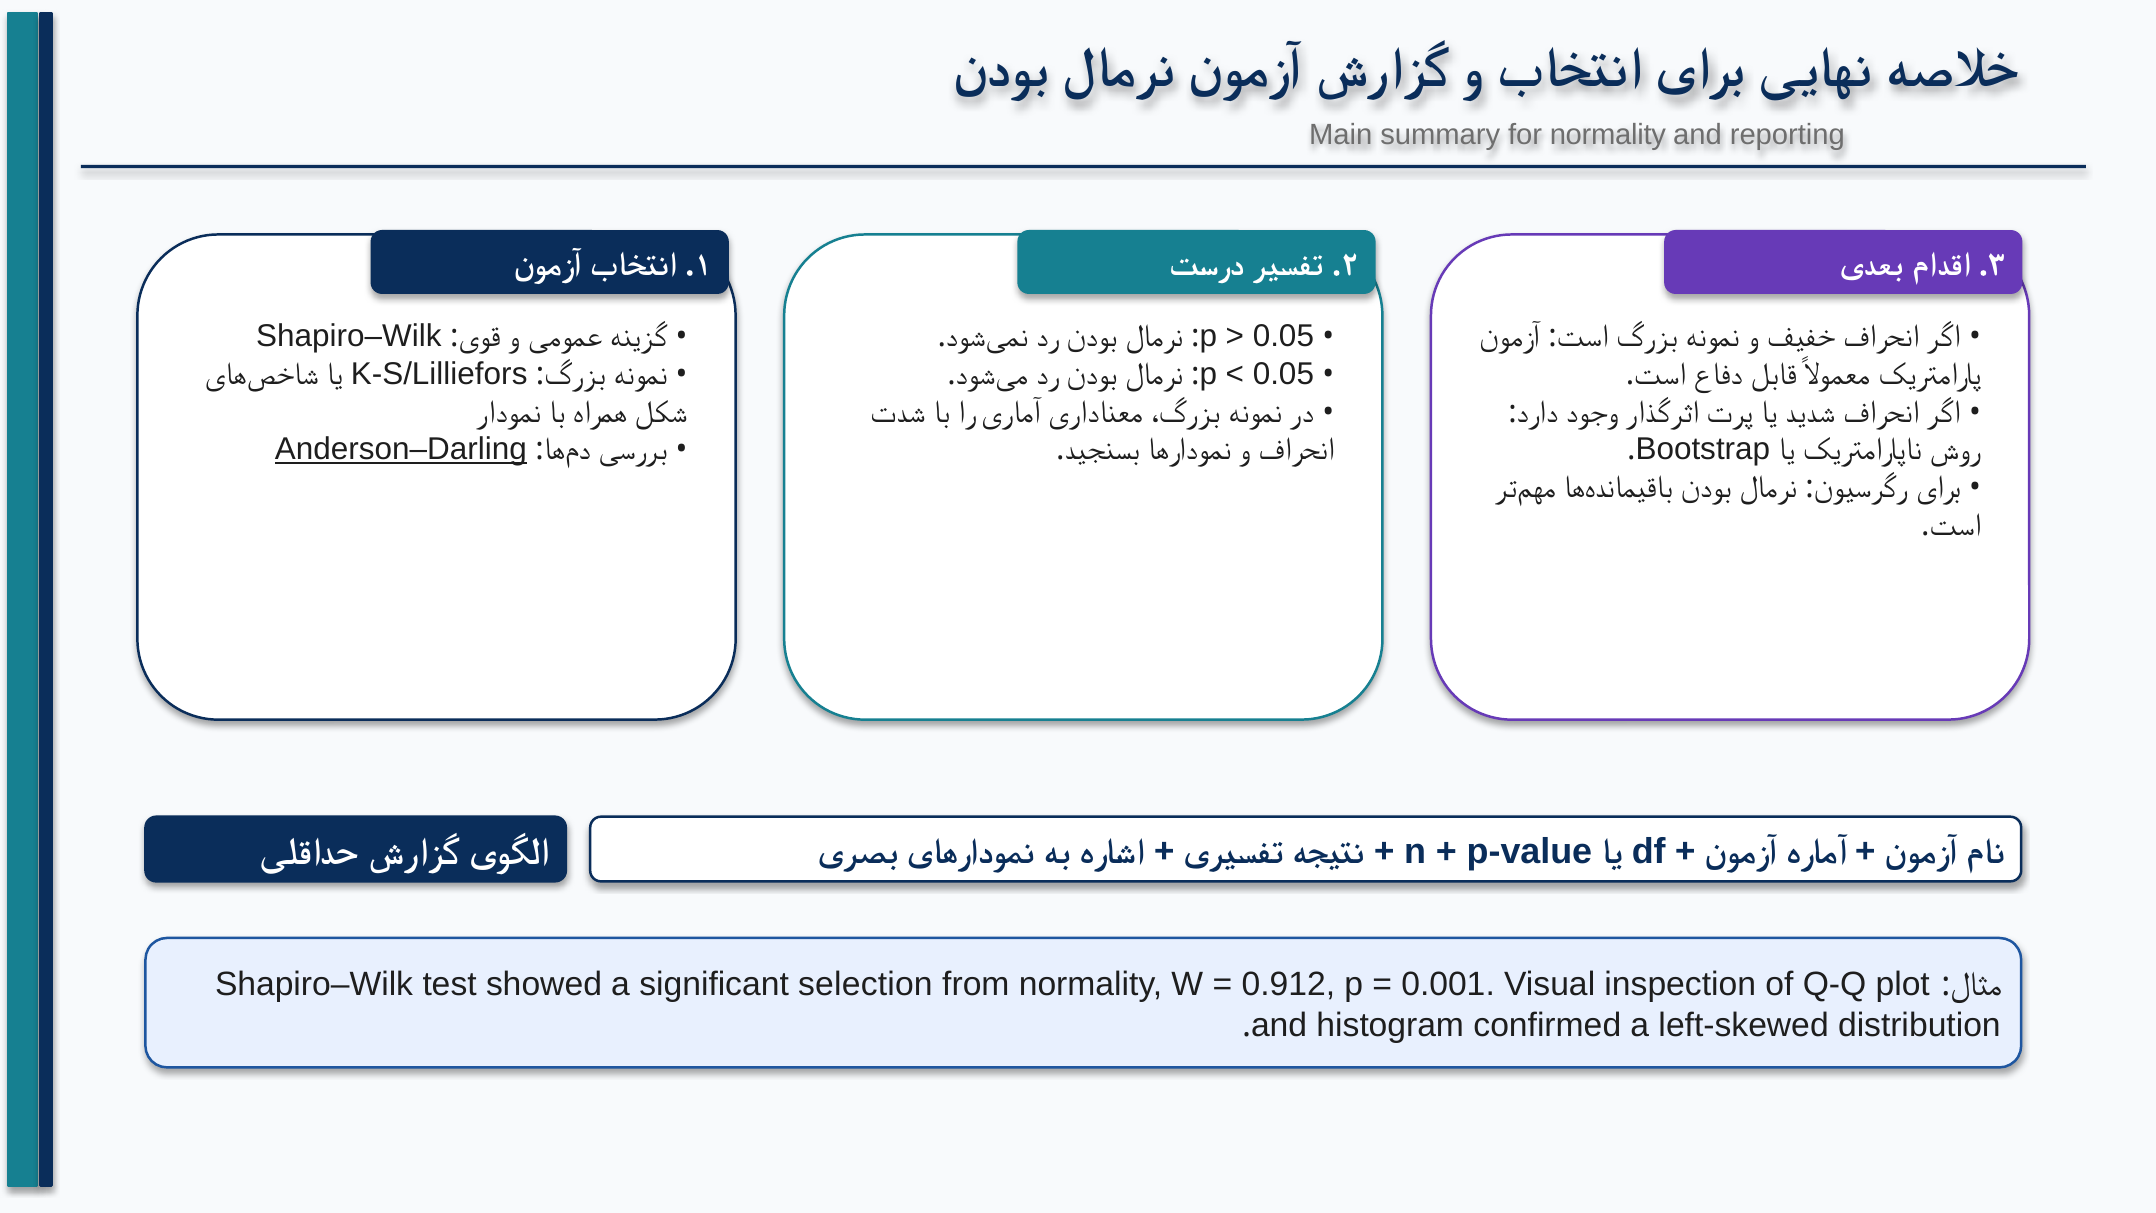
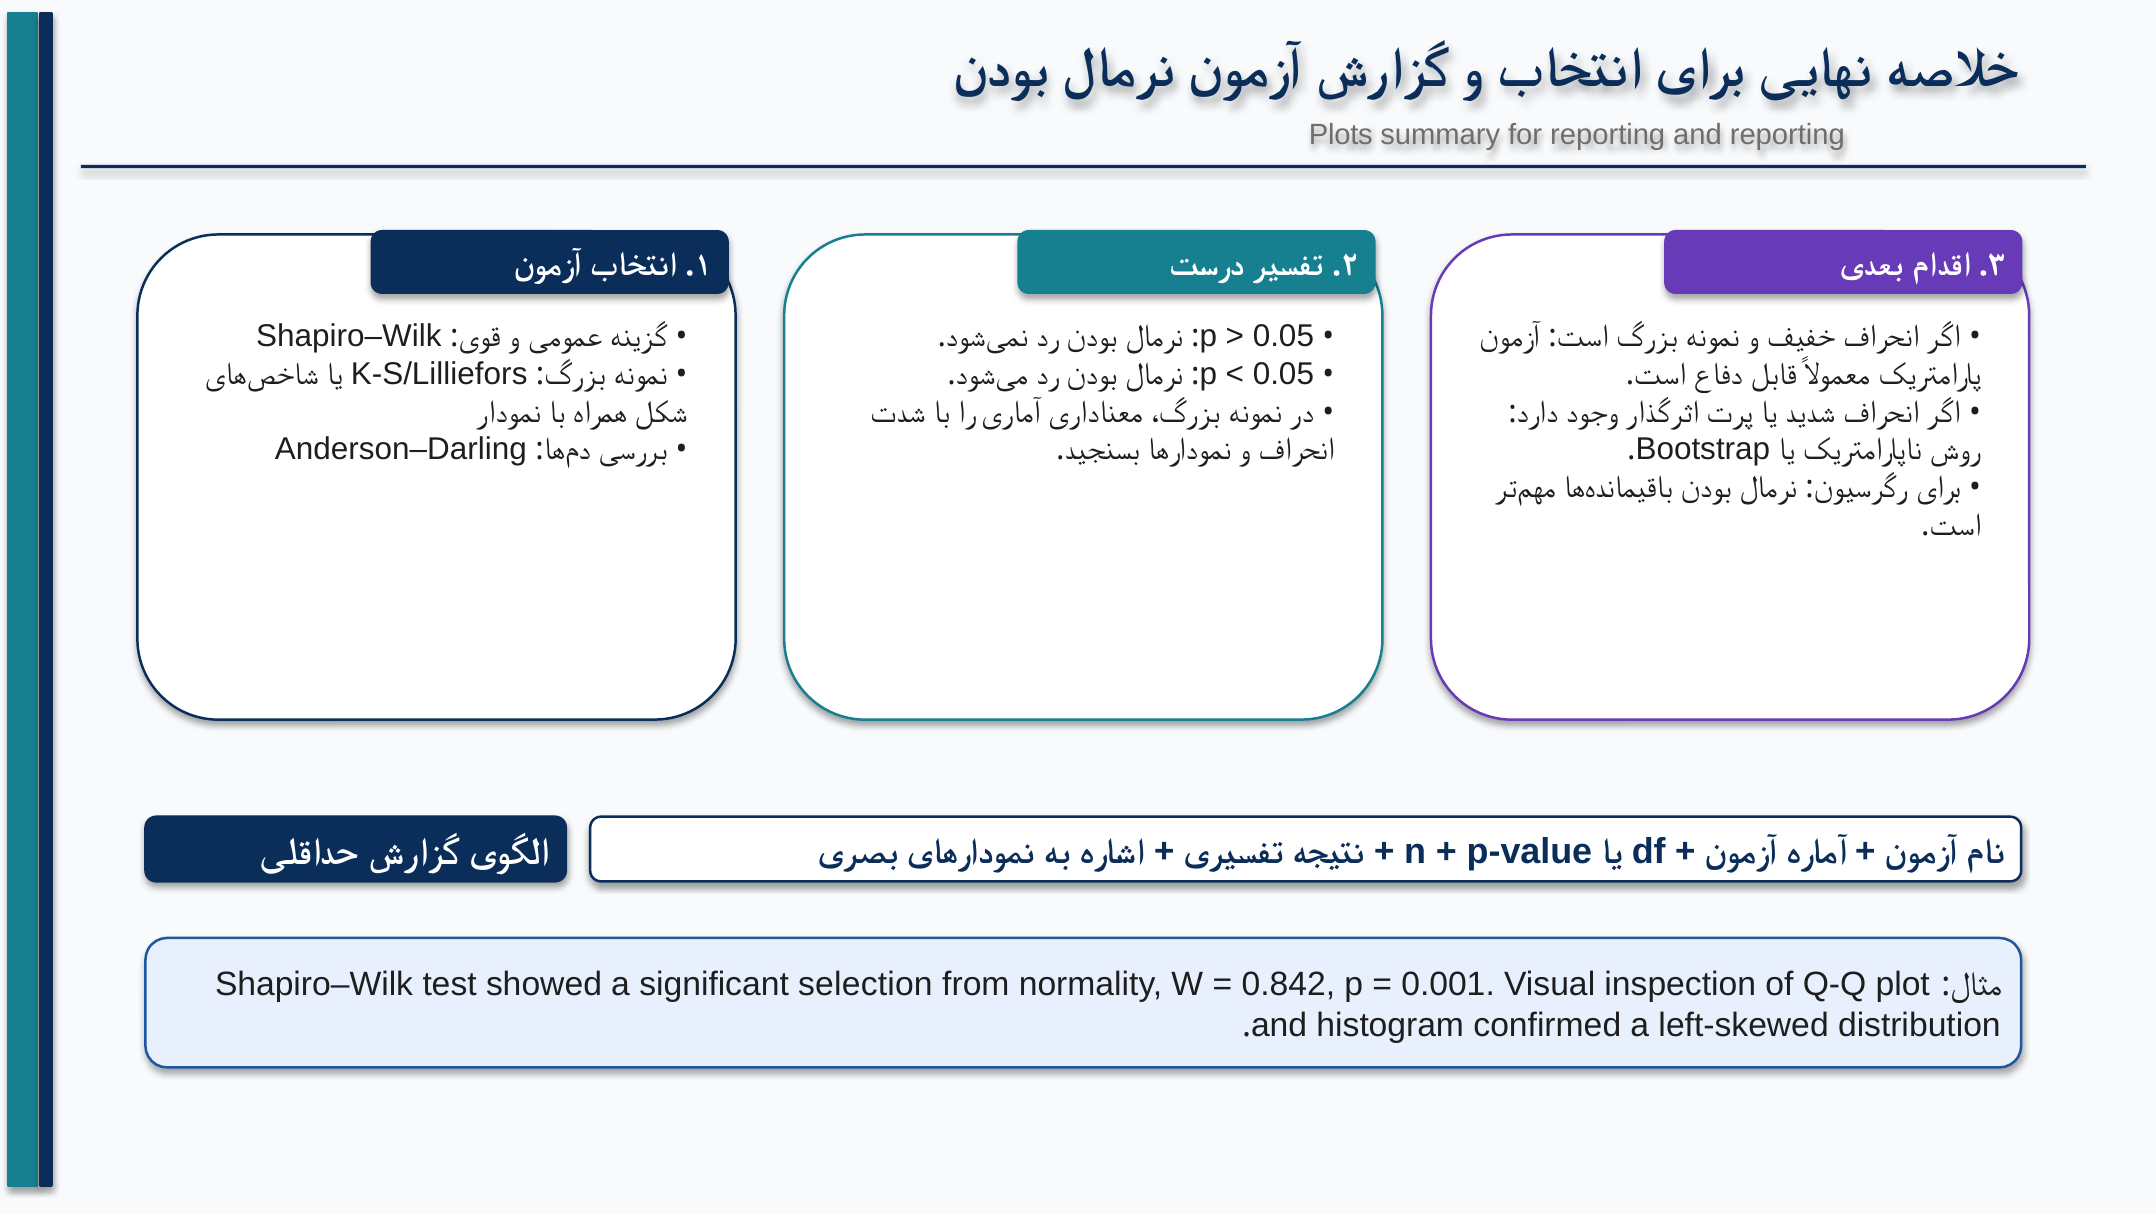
Main: Main -> Plots (1341, 135)
for normality: normality -> reporting (1608, 135)
Anderson–Darling underline: present -> none (401, 449)
0.912: 0.912 -> 0.842 (1288, 985)
